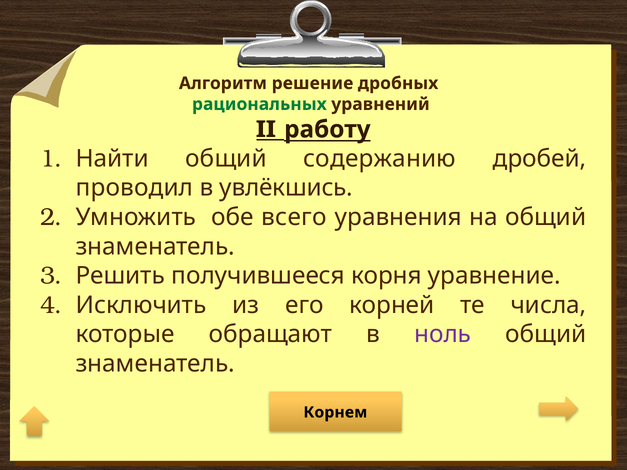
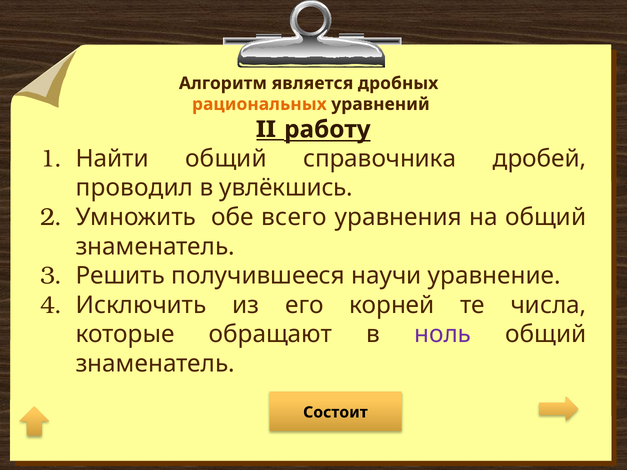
решение: решение -> является (312, 83)
рациональных colour: green -> orange (259, 104)
содержанию: содержанию -> справочника (380, 159)
корня: корня -> научи (386, 276)
Корнем: Корнем -> Состоит (335, 413)
